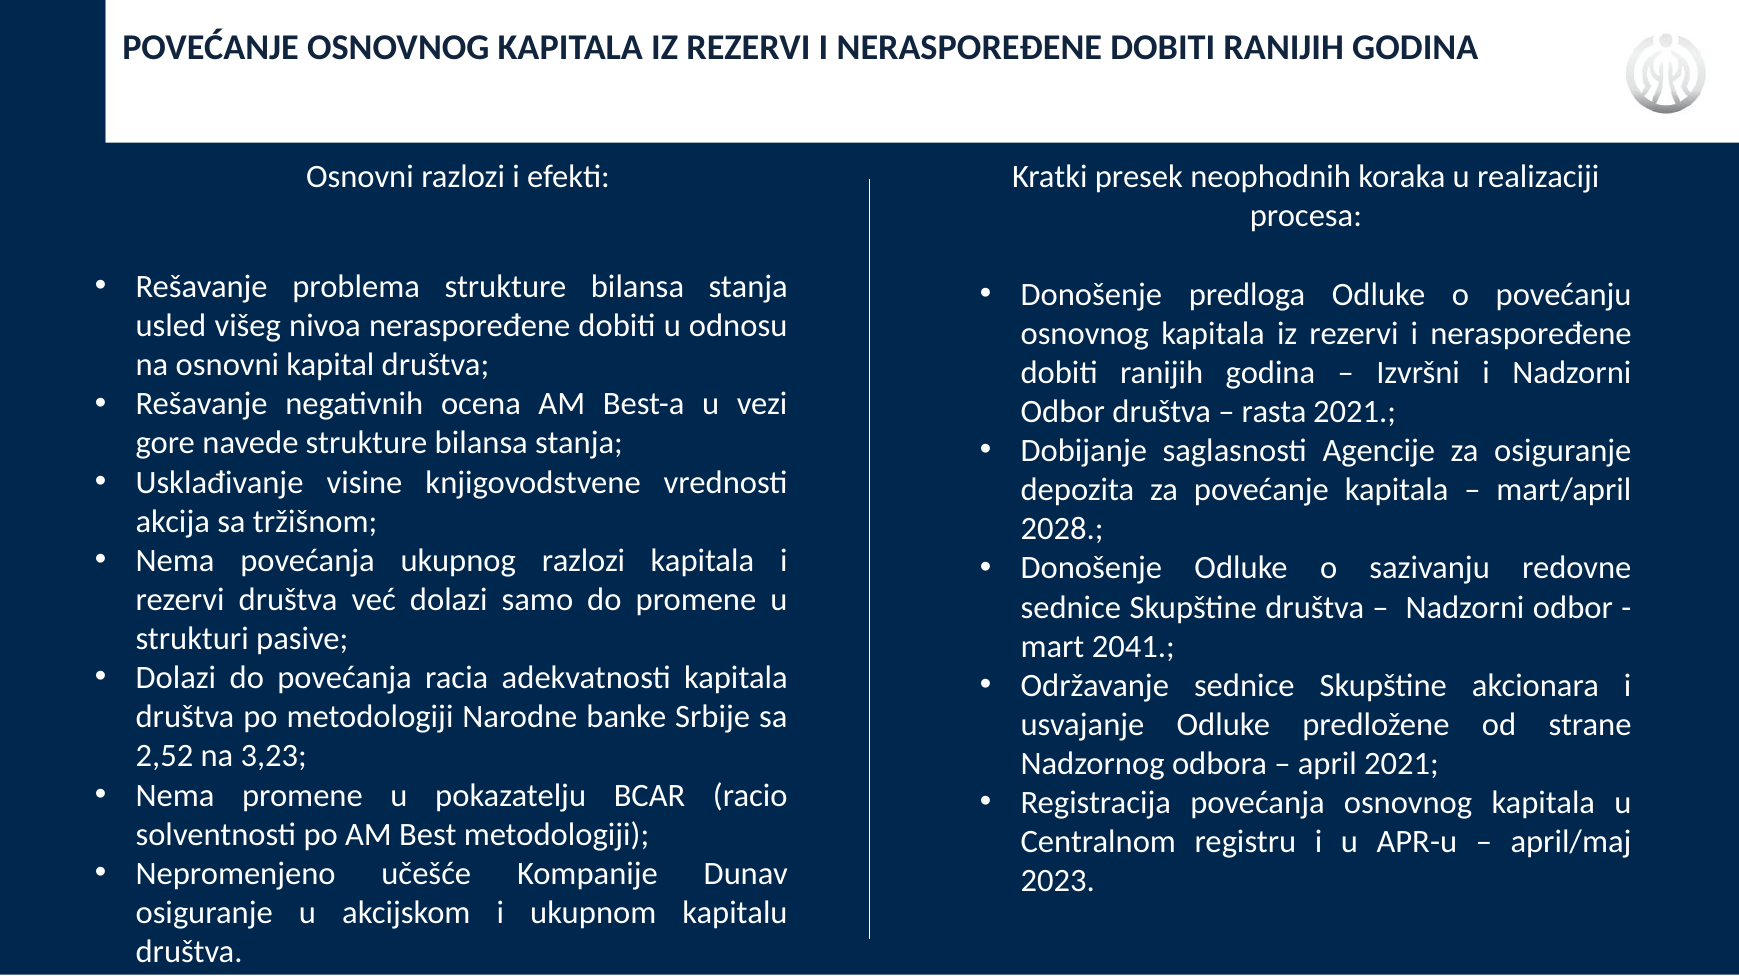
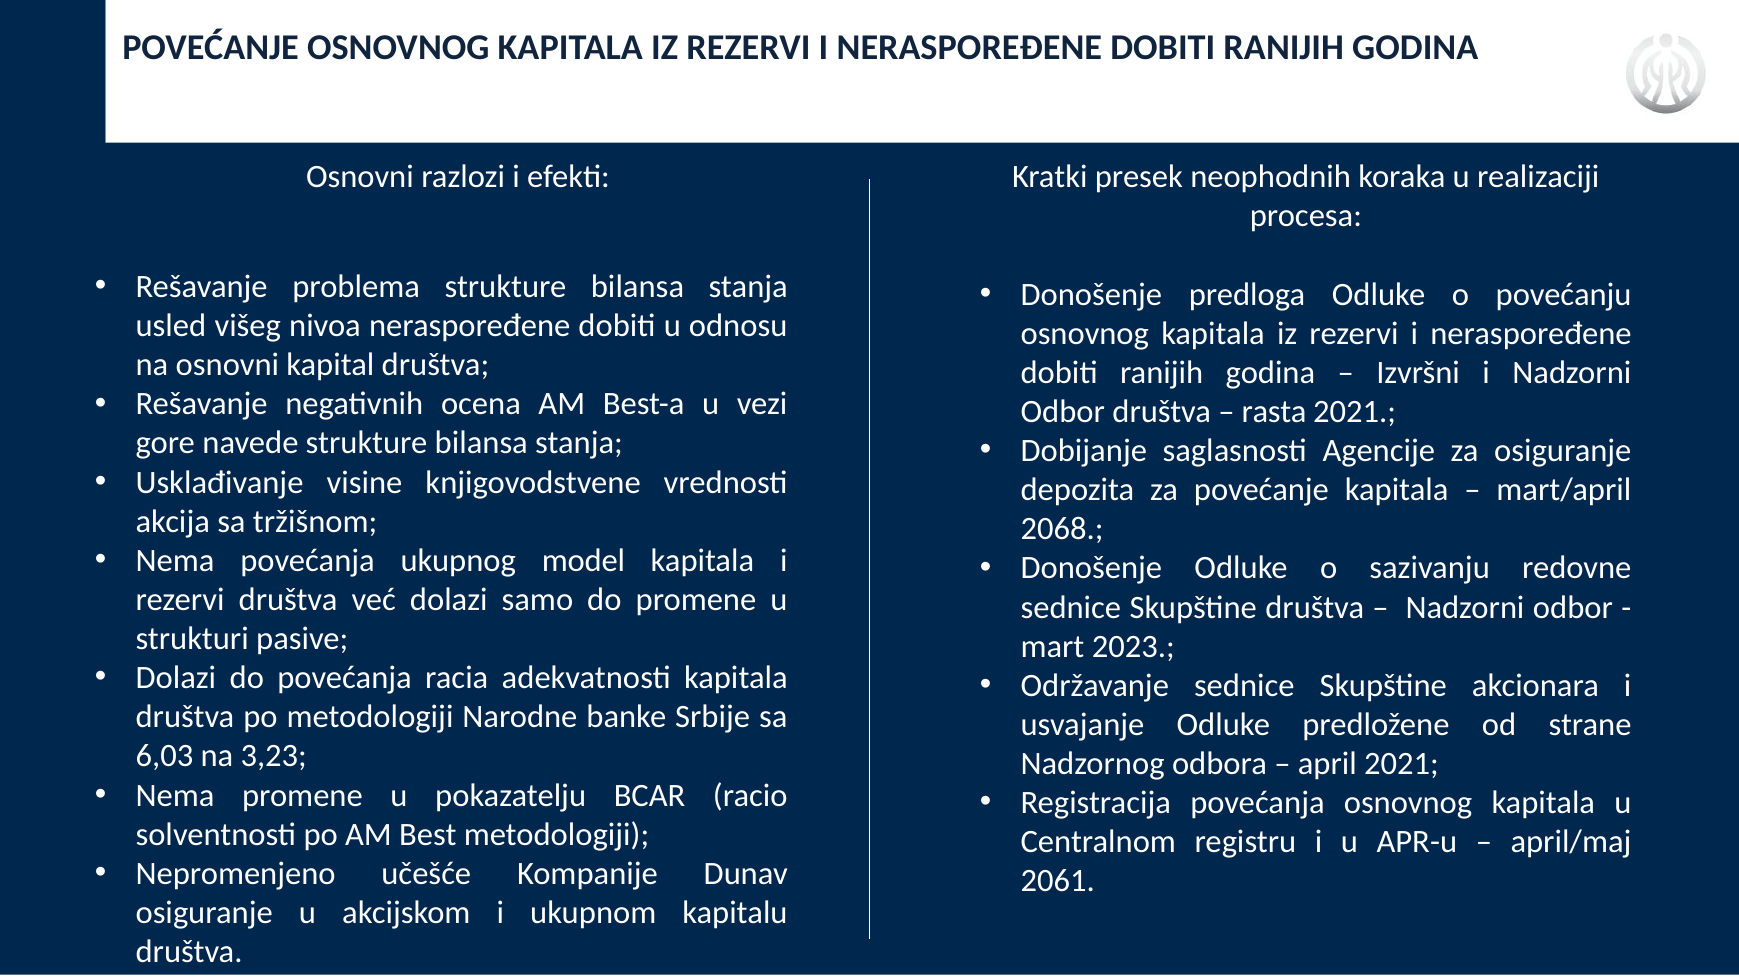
2028: 2028 -> 2068 (1062, 529)
ukupnog razlozi: razlozi -> model (583, 561)
2041: 2041 -> 2023 (1133, 647)
2,52: 2,52 -> 6,03 (164, 756)
2023: 2023 -> 2061 (1058, 881)
